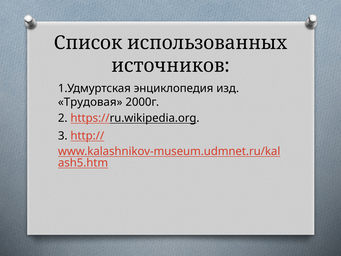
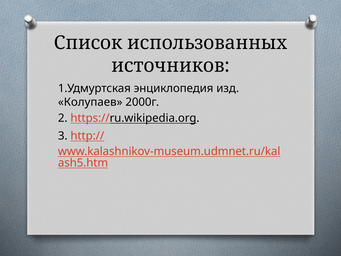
Трудовая: Трудовая -> Колупаев (90, 102)
